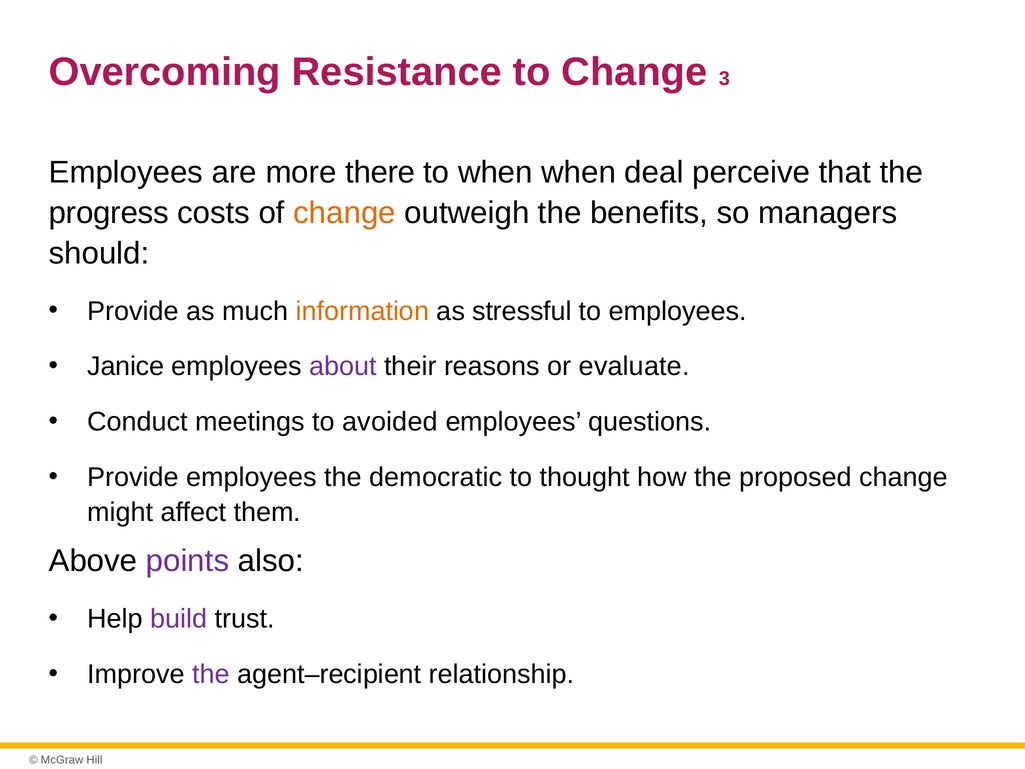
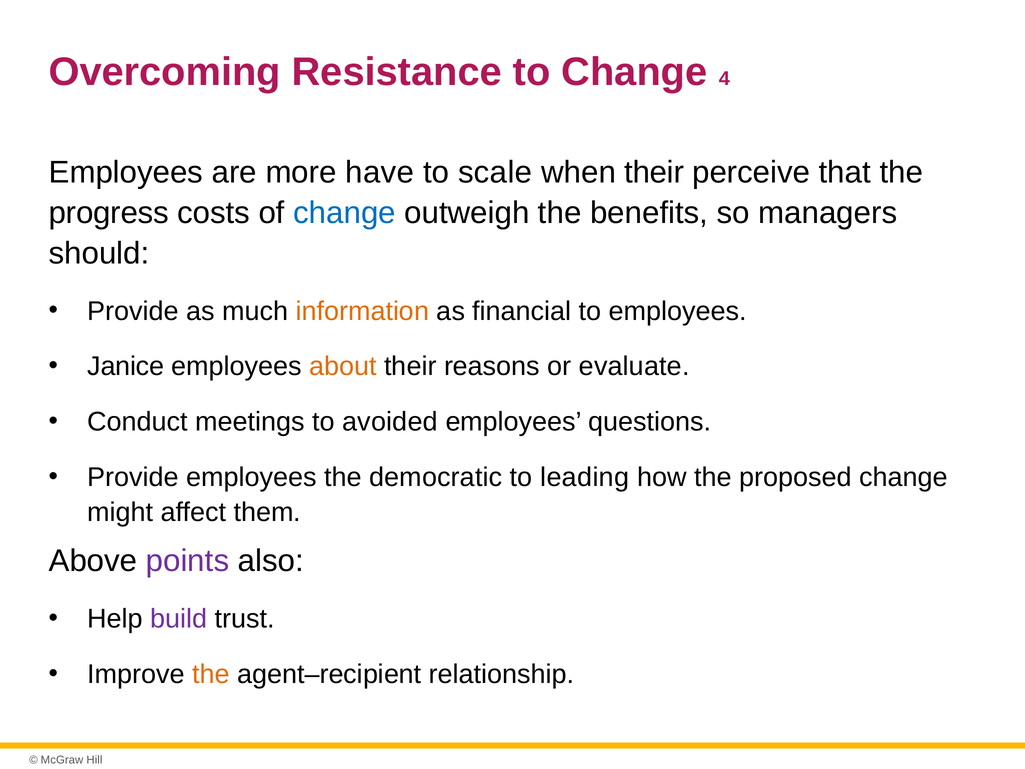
3: 3 -> 4 (724, 79)
there: there -> have (380, 172)
to when: when -> scale (495, 172)
when deal: deal -> their (654, 172)
change colour: orange -> blue (345, 213)
stressful: stressful -> financial (522, 311)
about colour: purple -> orange (343, 366)
thought: thought -> leading (585, 477)
the colour: purple -> orange (211, 674)
